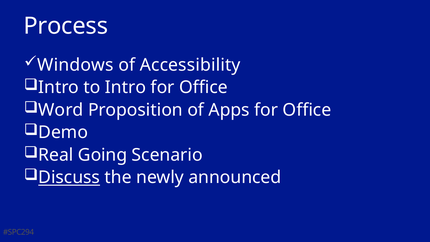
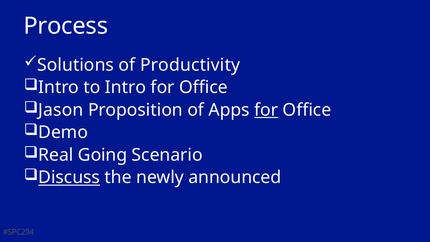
Windows: Windows -> Solutions (76, 65)
Accessibility: Accessibility -> Productivity (190, 65)
Word: Word -> Jason (61, 110)
for underline: none -> present (266, 110)
